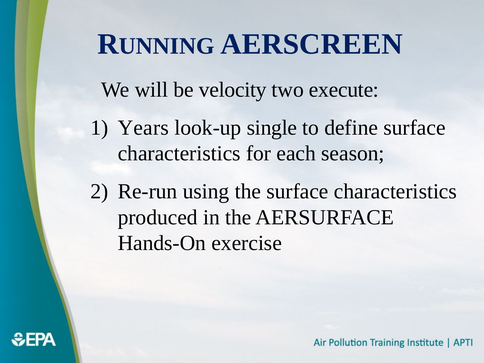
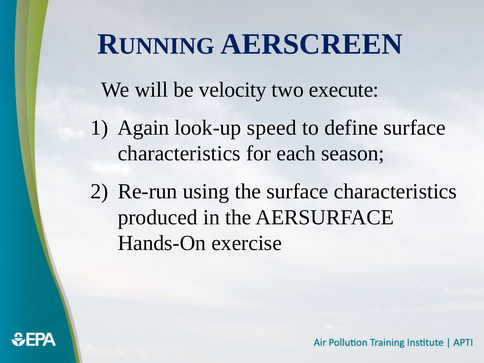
Years: Years -> Again (143, 128)
single: single -> speed (272, 128)
